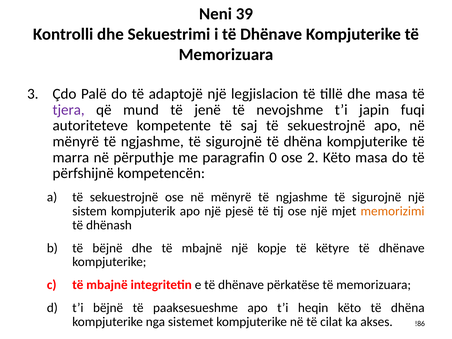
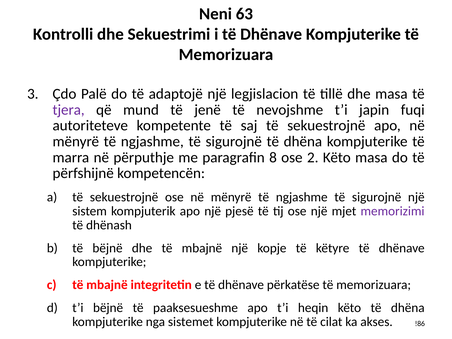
39: 39 -> 63 (244, 14)
0: 0 -> 8 (273, 157)
memorizimi colour: orange -> purple (393, 211)
